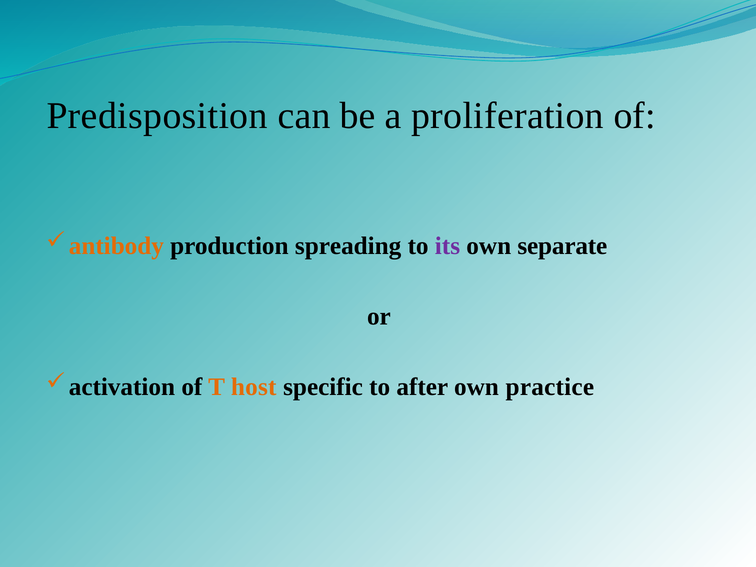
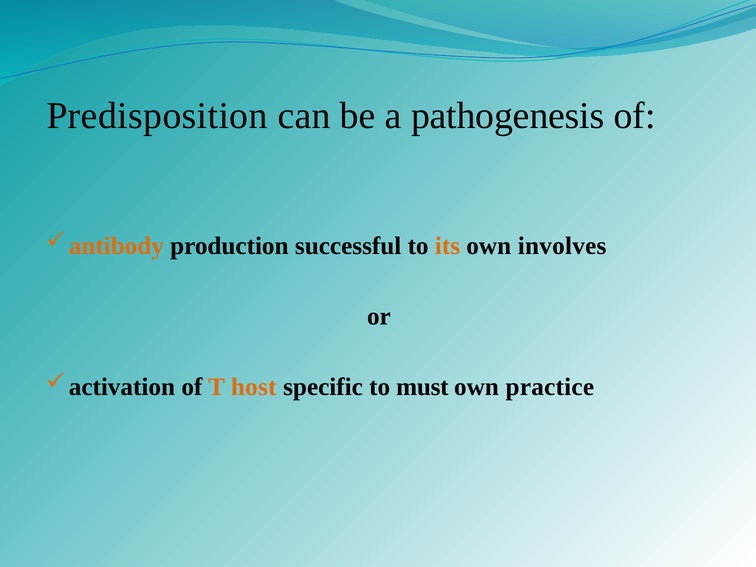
proliferation: proliferation -> pathogenesis (508, 116)
spreading: spreading -> successful (348, 246)
its colour: purple -> orange (447, 246)
separate: separate -> involves (562, 246)
after: after -> must (422, 387)
